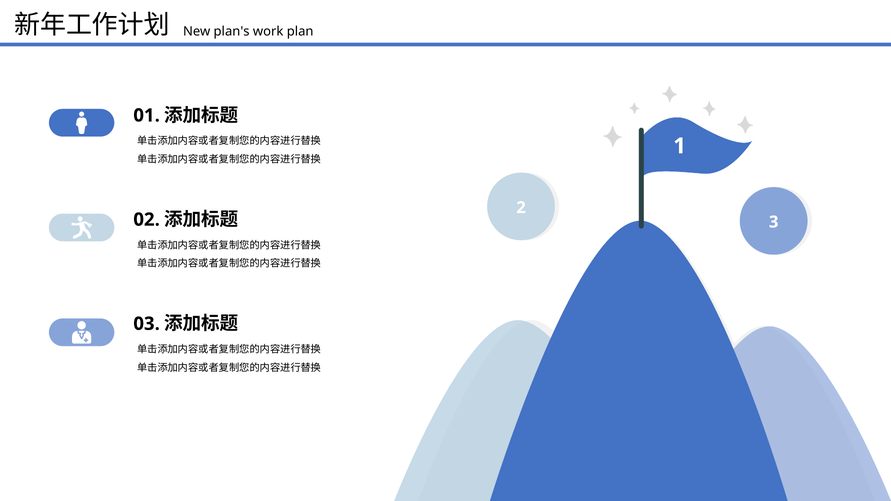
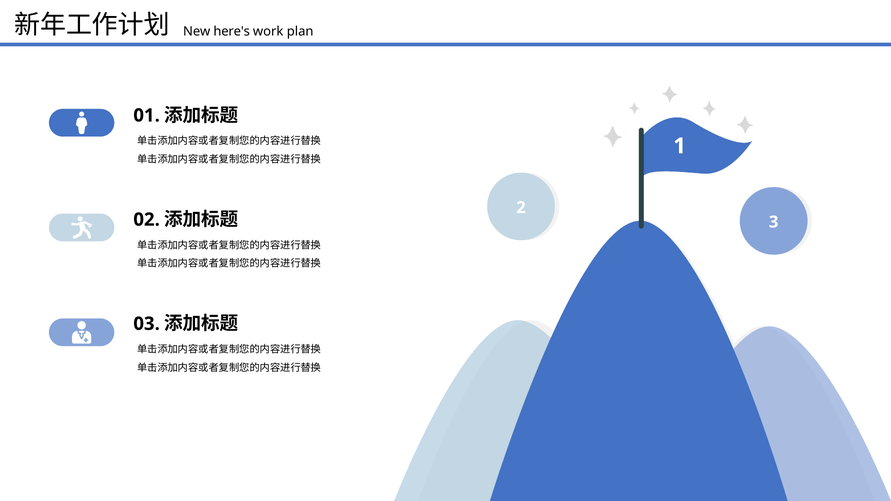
plan's: plan's -> here's (232, 32)
